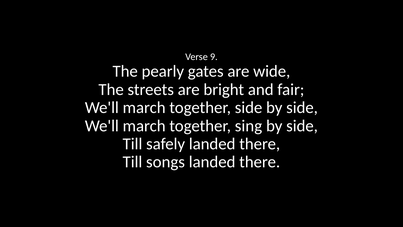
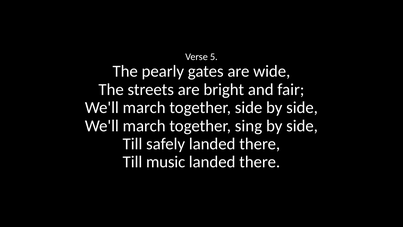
9: 9 -> 5 (214, 57)
songs: songs -> music (166, 162)
